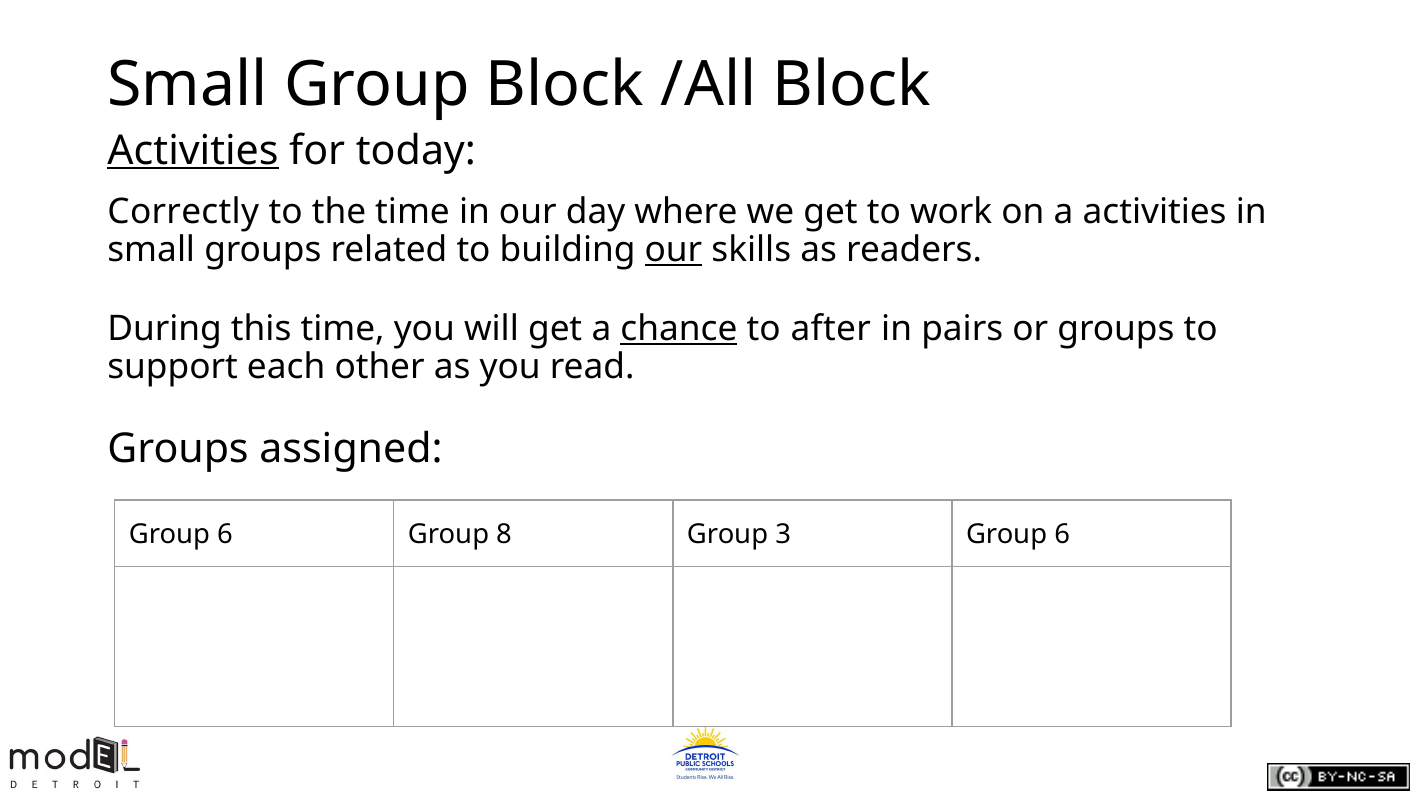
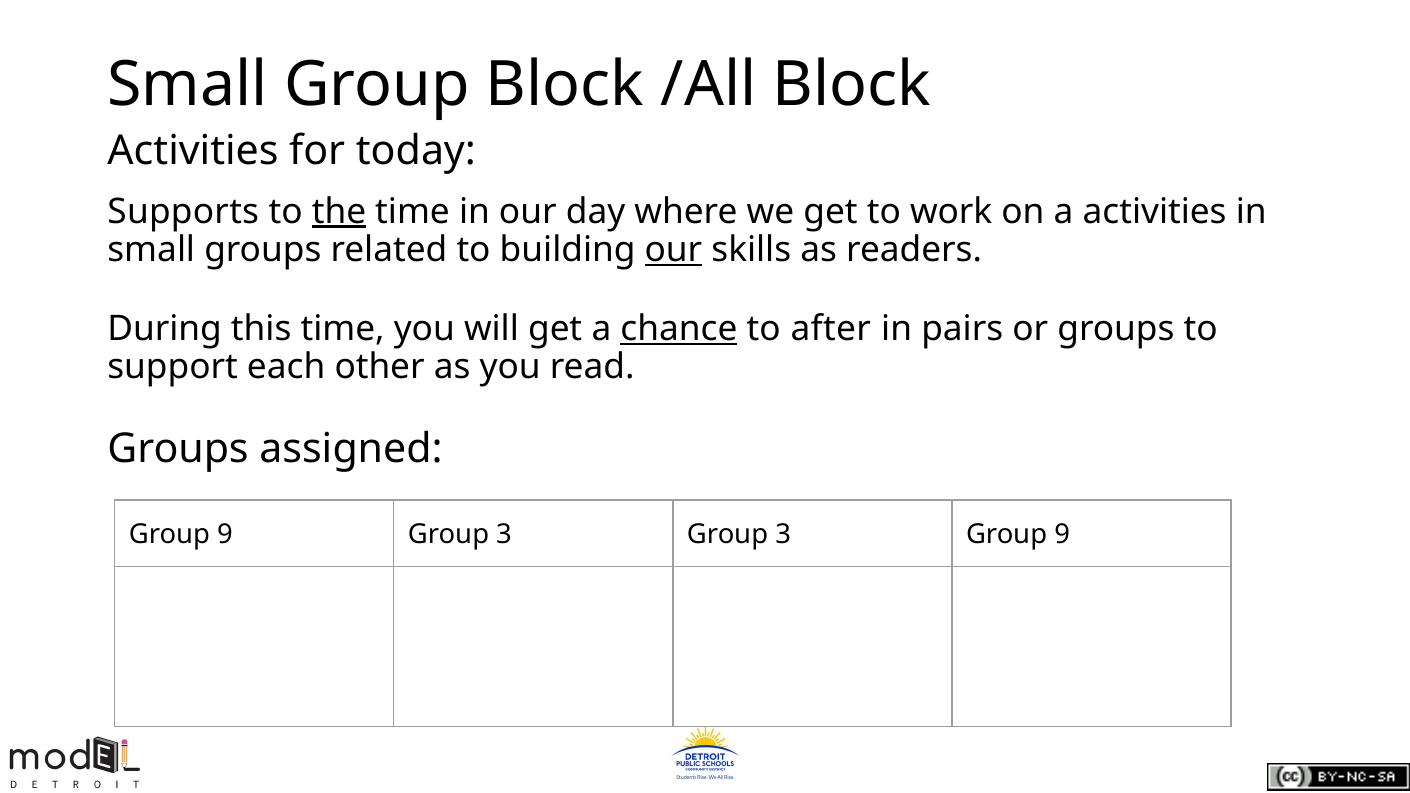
Activities underline: present -> none (193, 151)
Correctly: Correctly -> Supports (183, 211)
the underline: none -> present (339, 211)
6: 6 -> 9 (225, 534)
8: 8 -> 3 (504, 534)
3 Group 6: 6 -> 9 (1062, 534)
